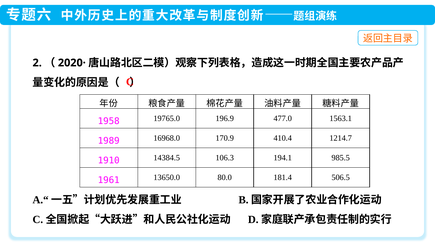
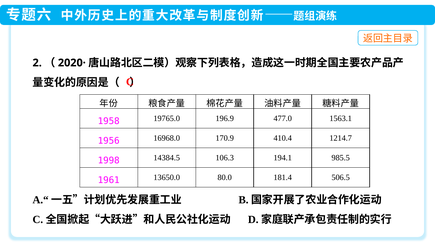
1989: 1989 -> 1956 (109, 141)
1910: 1910 -> 1998 (109, 160)
